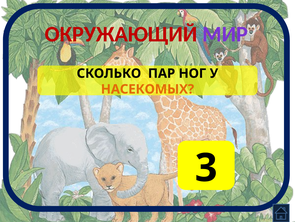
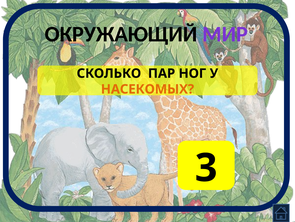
ОКРУЖАЮЩИЙ colour: red -> black (121, 34)
